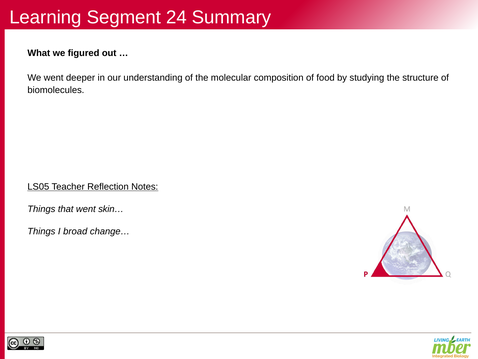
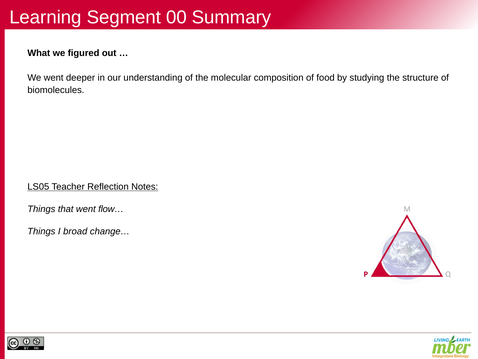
24: 24 -> 00 (176, 17)
skin…: skin… -> flow… (111, 209)
